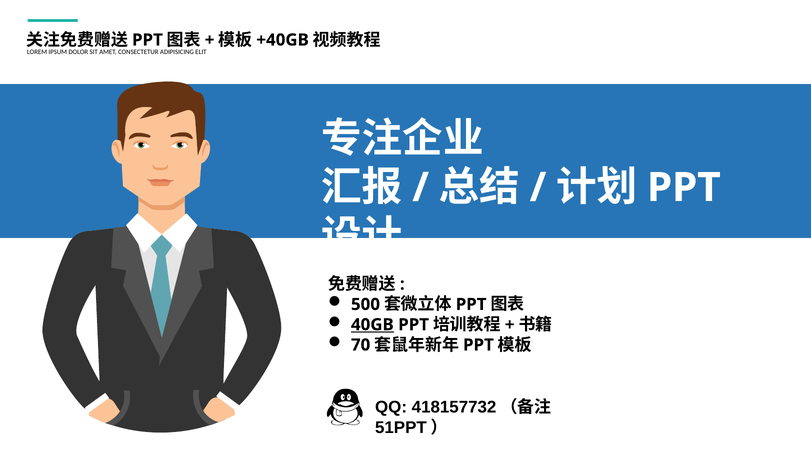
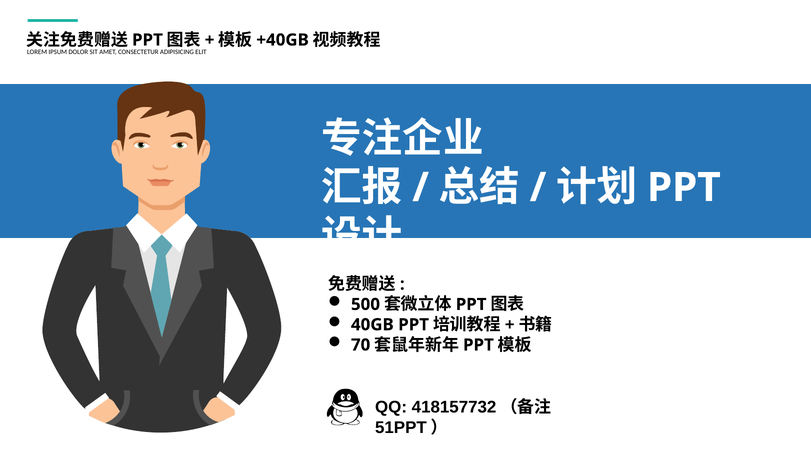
40GB underline: present -> none (372, 325)
